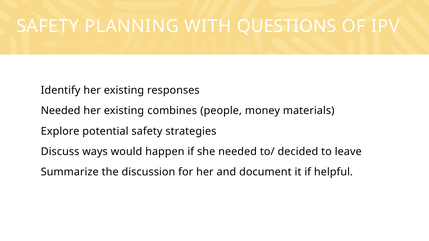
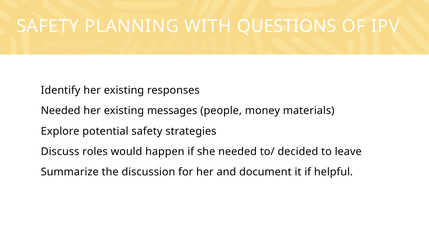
combines: combines -> messages (172, 111)
ways: ways -> roles (95, 152)
